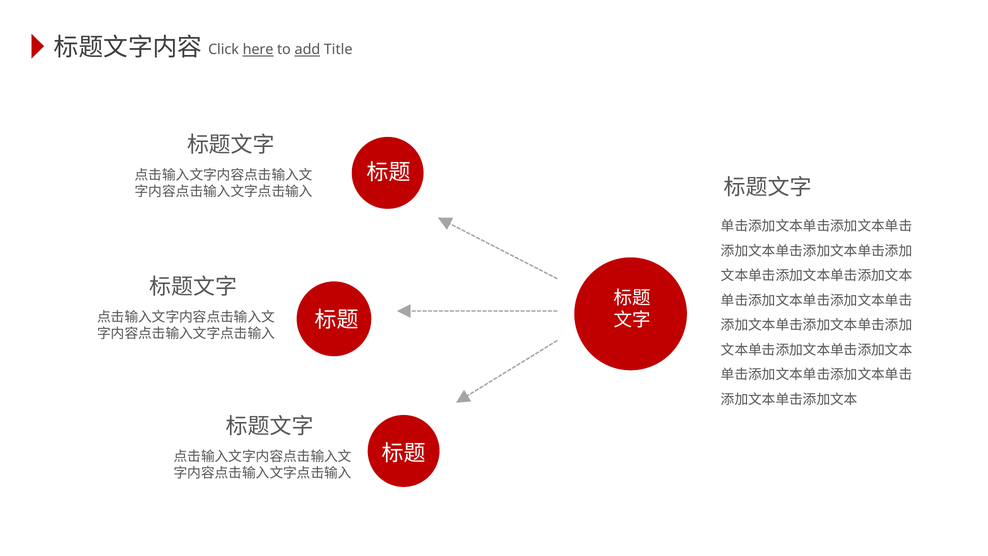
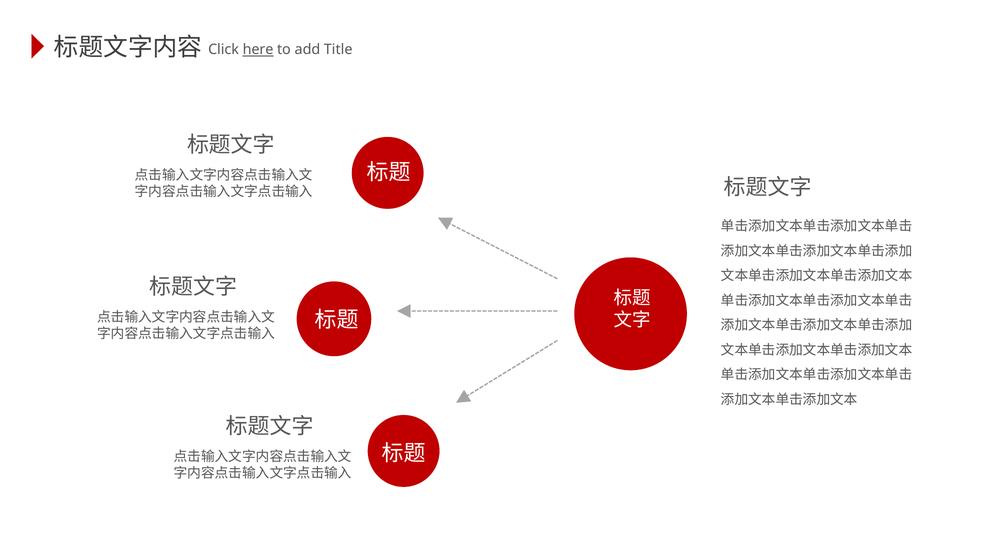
add underline: present -> none (307, 50)
